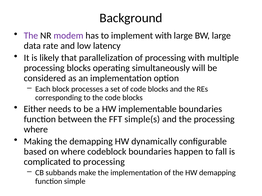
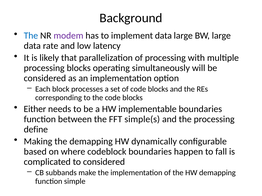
The colour: purple -> blue (31, 36)
implement with: with -> data (163, 36)
where: where -> define (36, 130)
to processing: processing -> considered (104, 162)
